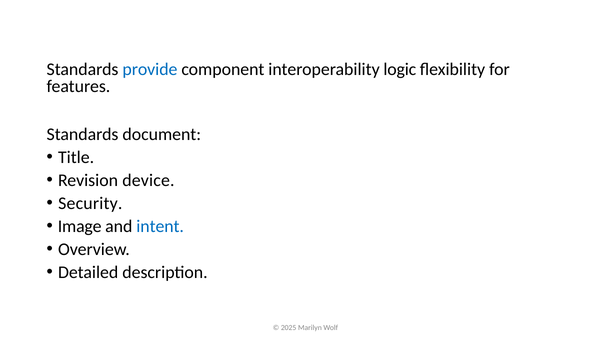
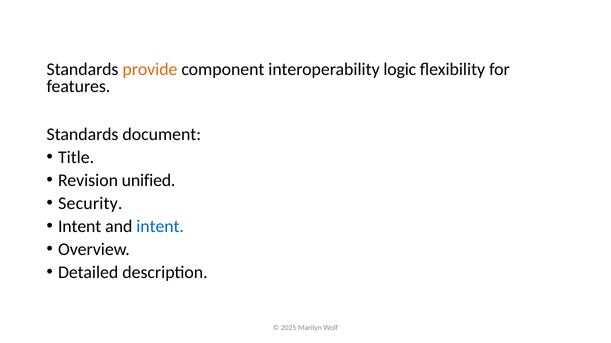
provide colour: blue -> orange (150, 69)
device: device -> unified (149, 181)
Image: Image -> Intent (80, 227)
